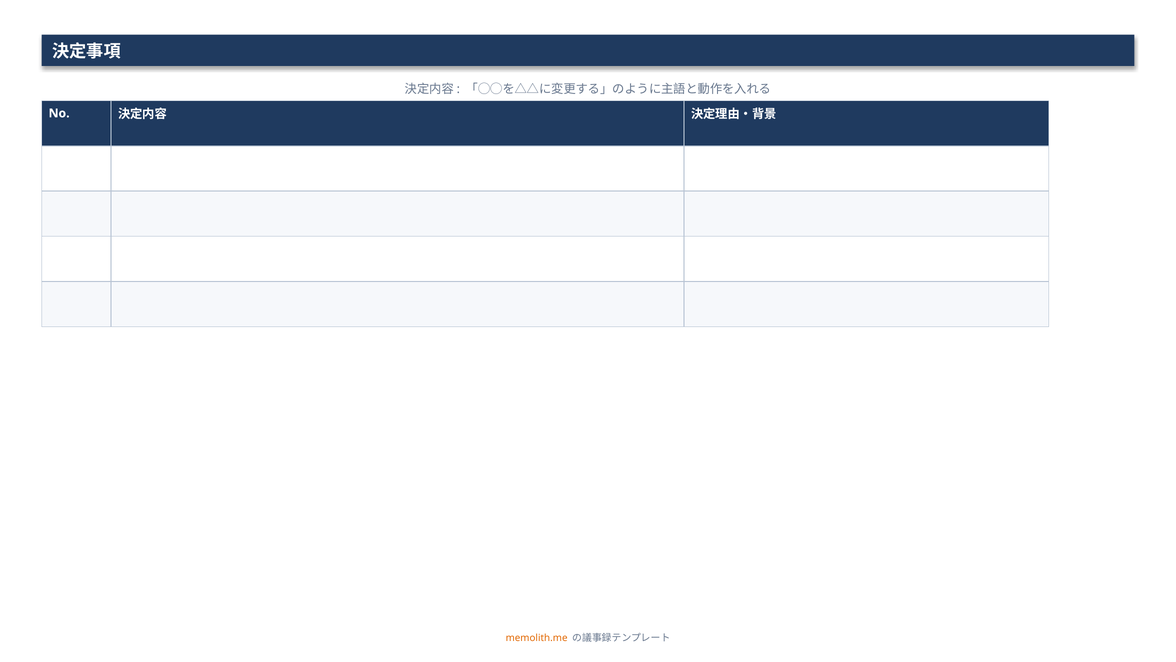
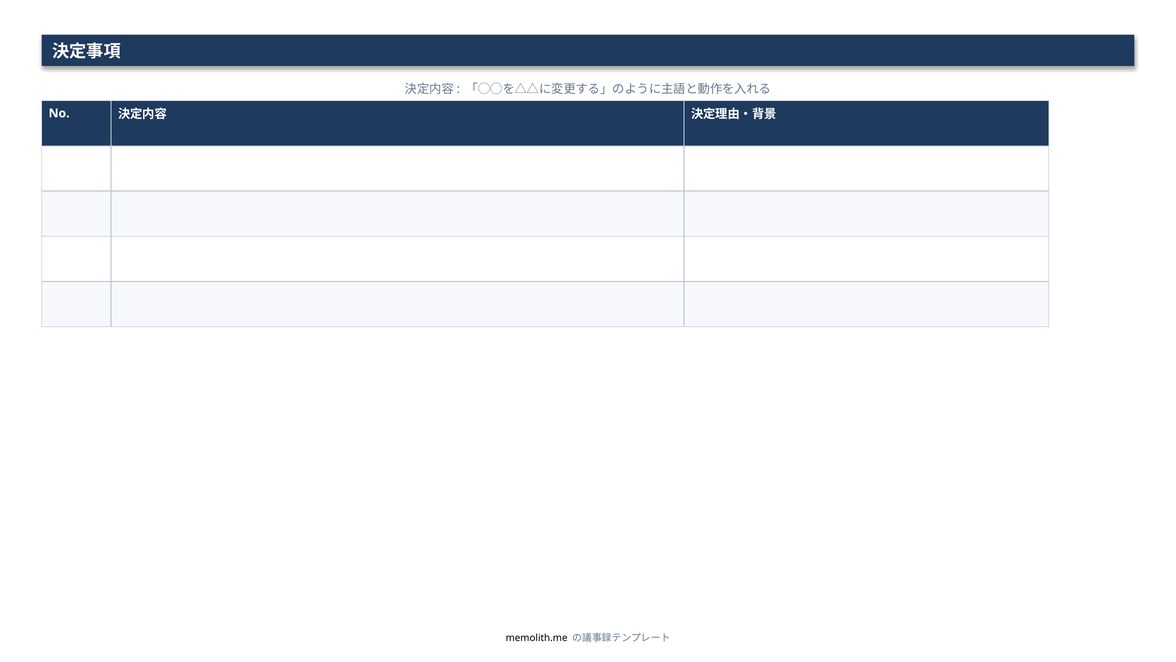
memolith.me colour: orange -> black (537, 638)
